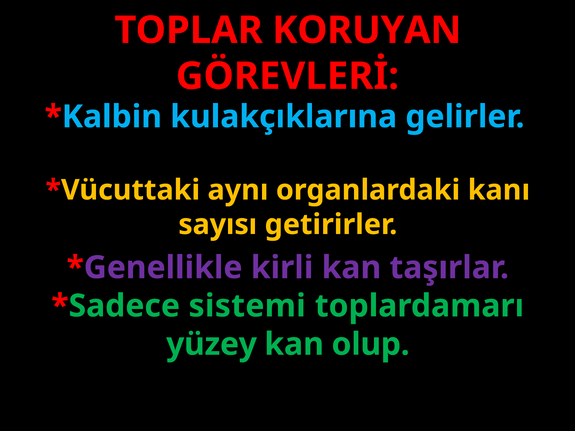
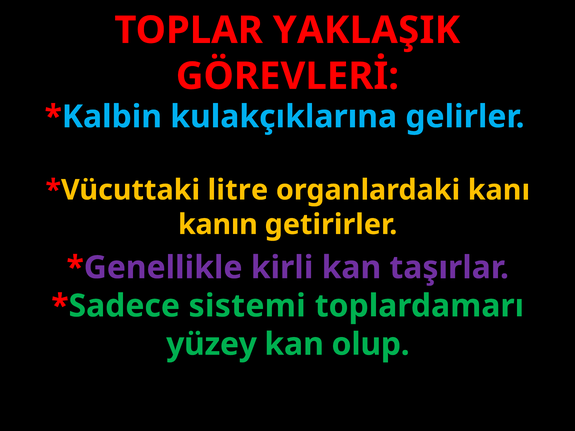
KORUYAN: KORUYAN -> YAKLAŞIK (366, 30)
aynı: aynı -> litre (238, 190)
sayısı: sayısı -> kanın (218, 225)
